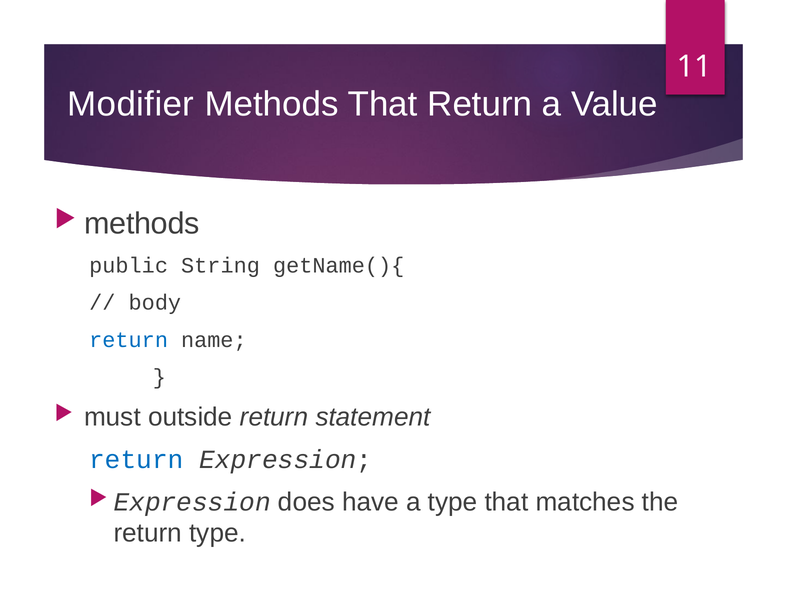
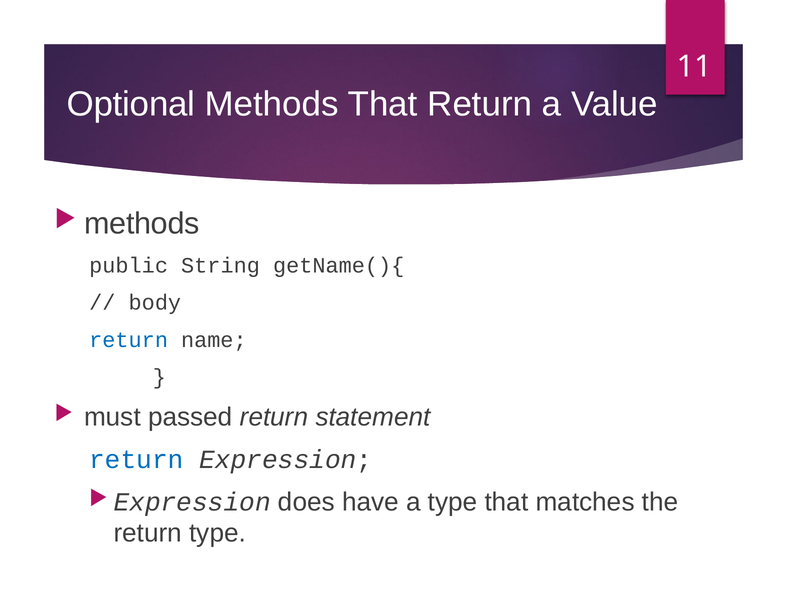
Modifier: Modifier -> Optional (131, 104)
outside: outside -> passed (190, 417)
